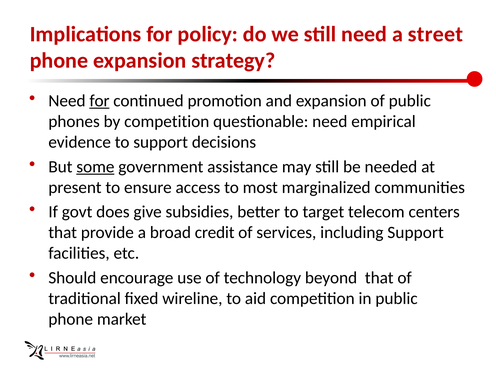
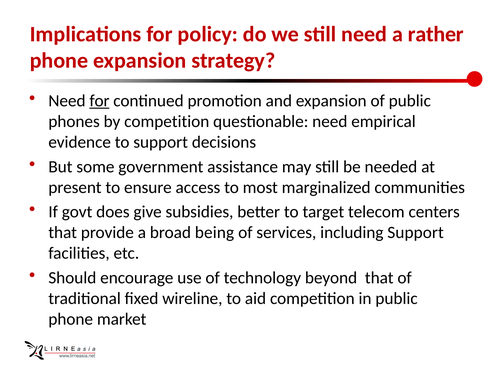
street: street -> rather (436, 34)
some underline: present -> none (95, 167)
credit: credit -> being (215, 233)
